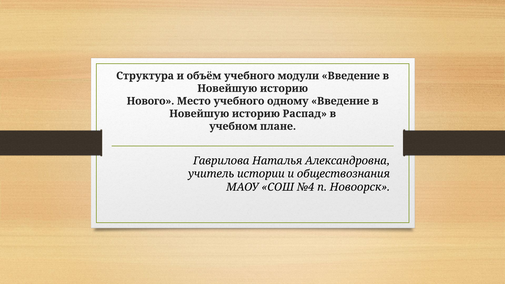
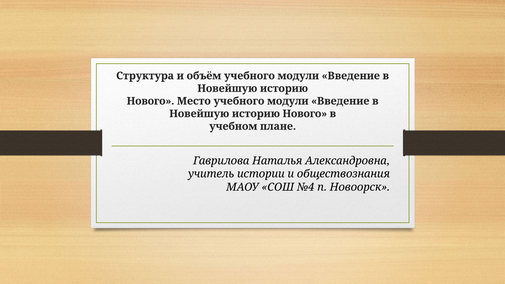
Место учебного одному: одному -> модули (288, 101)
Распад: Распад -> Нового (305, 114)
